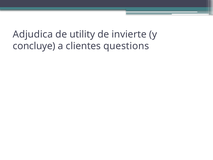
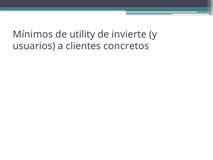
Adjudica: Adjudica -> Mínimos (33, 34)
concluye: concluye -> usuarios (34, 46)
questions: questions -> concretos (126, 46)
